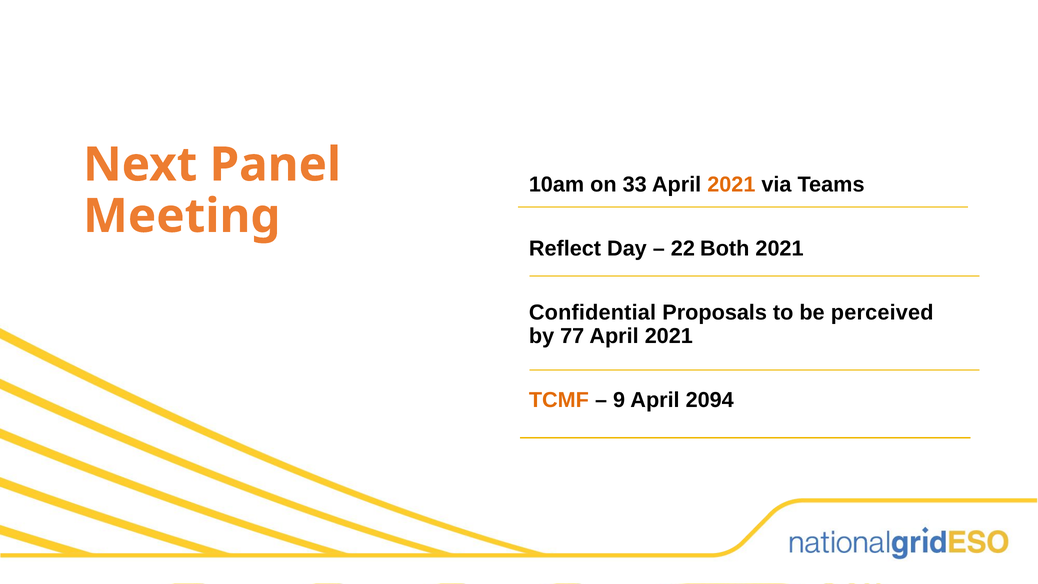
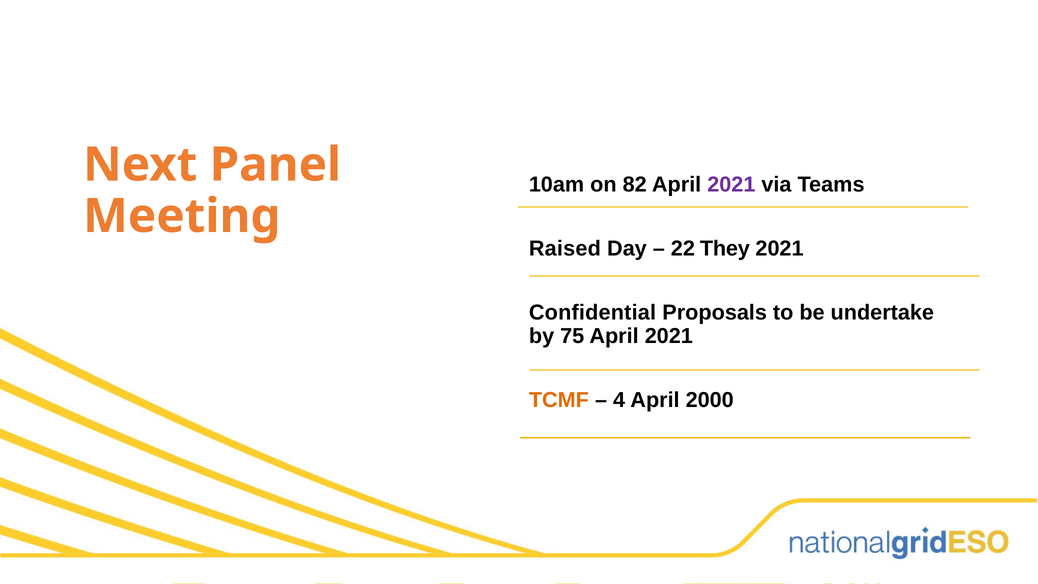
33: 33 -> 82 (635, 185)
2021 colour: orange -> purple (731, 185)
Reflect: Reflect -> Raised (565, 249)
Both: Both -> They (725, 249)
perceived: perceived -> undertake (882, 313)
77: 77 -> 75 (572, 336)
9: 9 -> 4 (619, 400)
2094: 2094 -> 2000 (710, 400)
